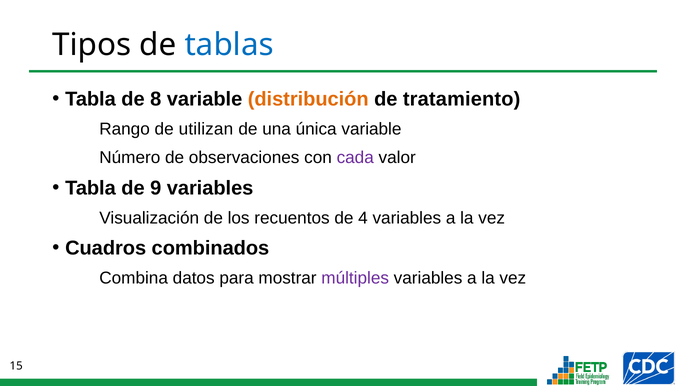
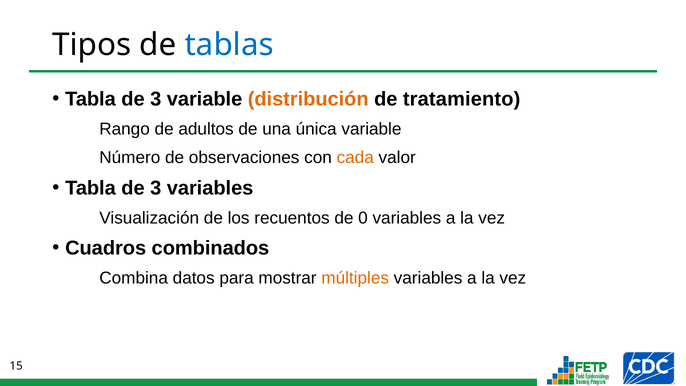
8: 8 -> 3 (156, 99)
utilizan: utilizan -> adultos (206, 129)
cada colour: purple -> orange (355, 158)
9: 9 -> 3 (156, 188)
4: 4 -> 0 (363, 218)
múltiples colour: purple -> orange (355, 278)
